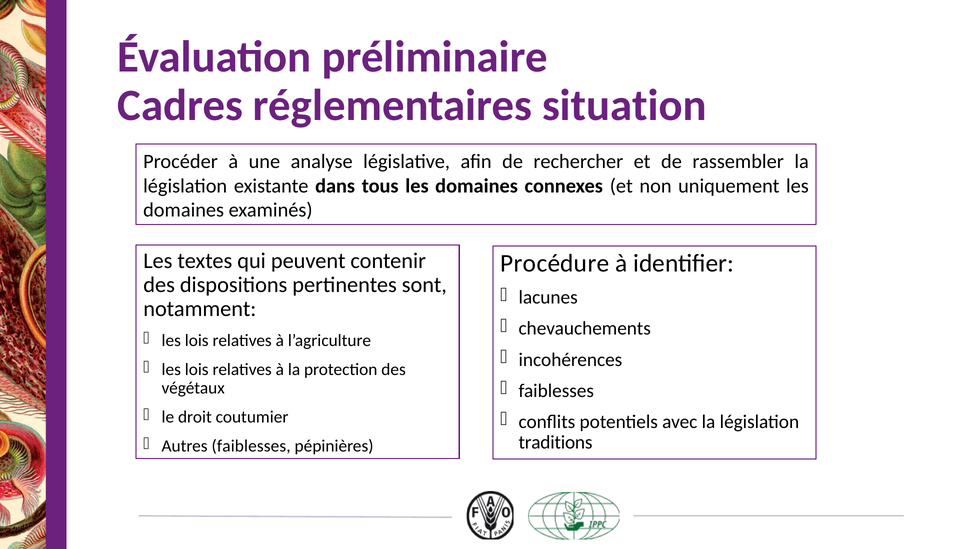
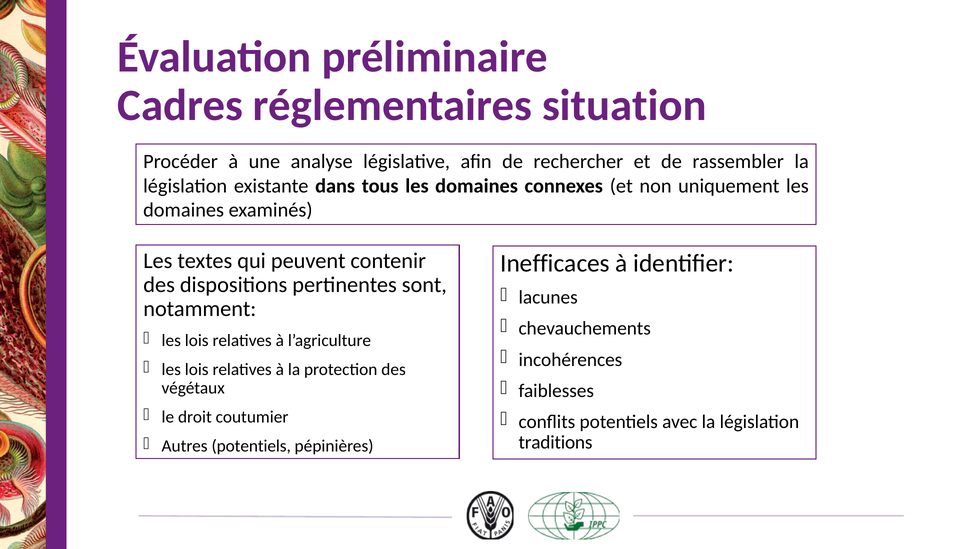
Procédure: Procédure -> Inefficaces (555, 263)
Autres faiblesses: faiblesses -> potentiels (251, 446)
